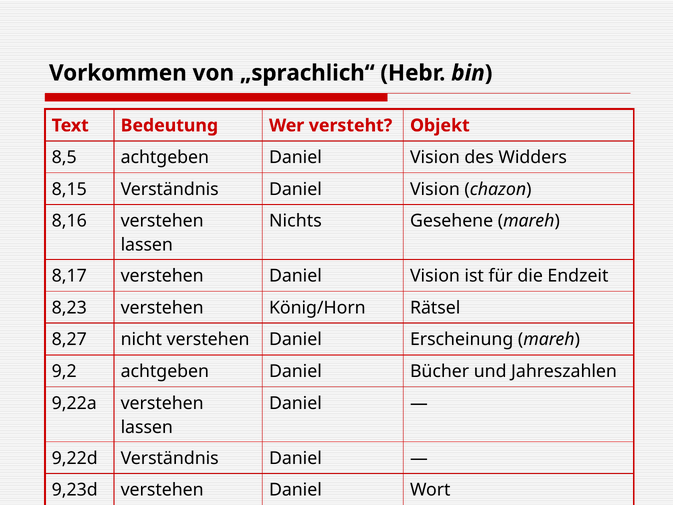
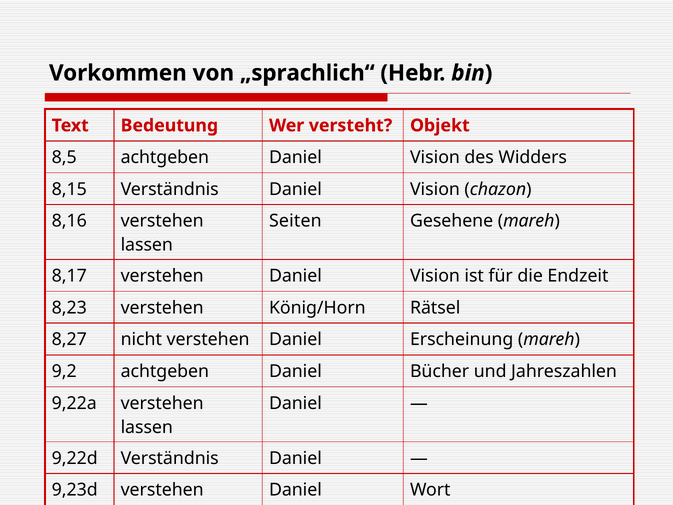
Nichts: Nichts -> Seiten (295, 221)
